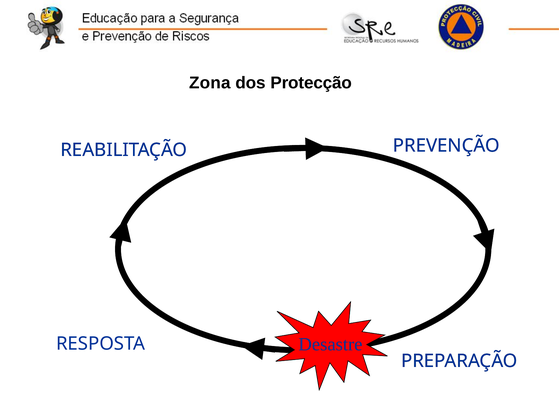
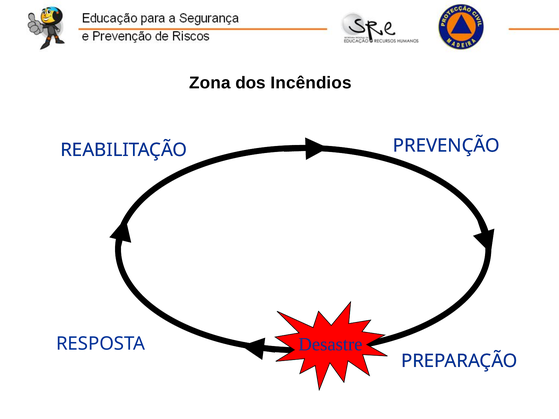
Protecção: Protecção -> Incêndios (311, 83)
